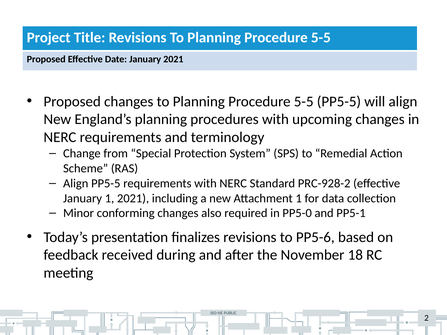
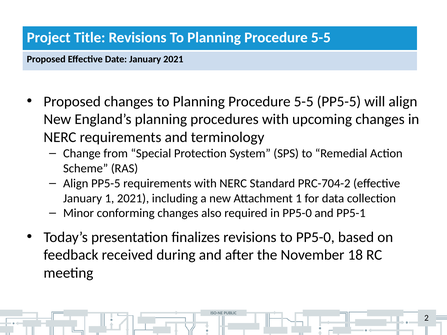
PRC-928-2: PRC-928-2 -> PRC-704-2 (324, 183)
to PP5-6: PP5-6 -> PP5-0 (315, 237)
